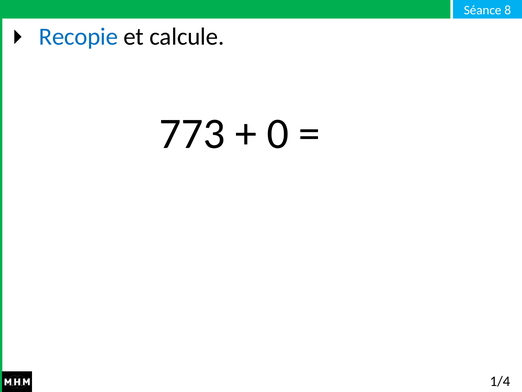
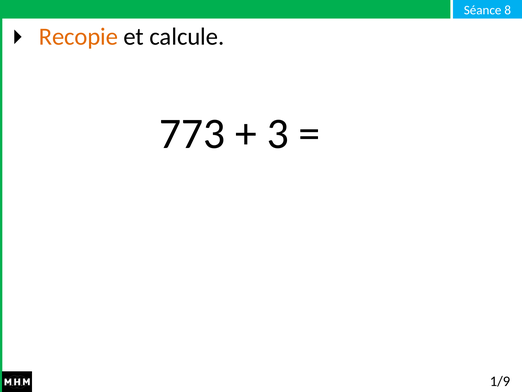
Recopie colour: blue -> orange (78, 37)
0: 0 -> 3 (278, 134)
1/4: 1/4 -> 1/9 (500, 381)
